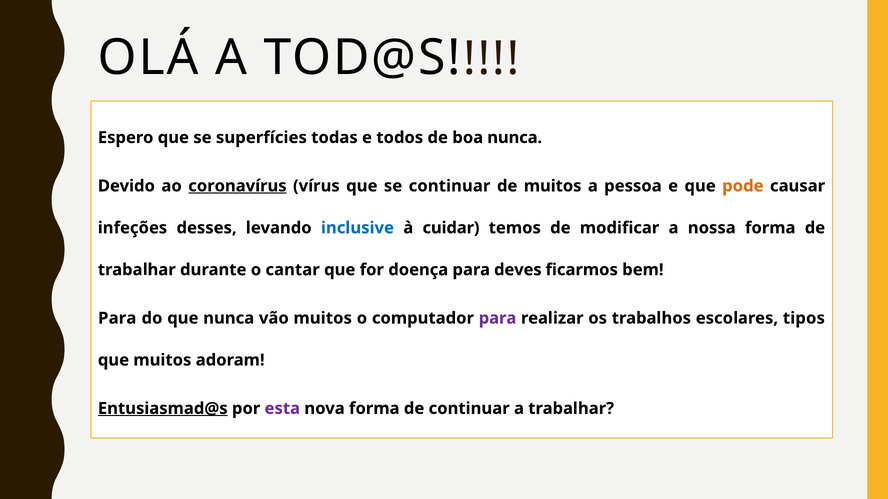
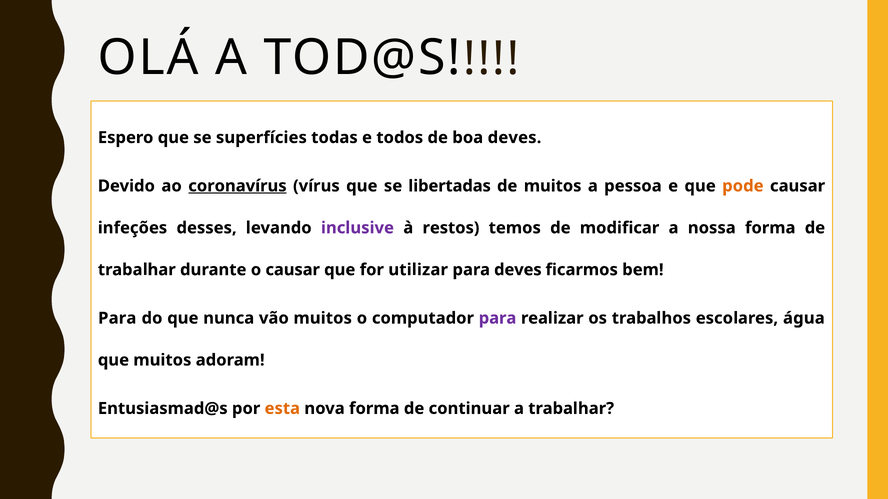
boa nunca: nunca -> deves (515, 138)
se continuar: continuar -> libertadas (450, 186)
inclusive colour: blue -> purple (357, 228)
cuidar: cuidar -> restos (451, 228)
o cantar: cantar -> causar (293, 270)
doença: doença -> utilizar (418, 270)
tipos: tipos -> água (804, 318)
Entusiasmad@s underline: present -> none (163, 409)
esta colour: purple -> orange (282, 409)
